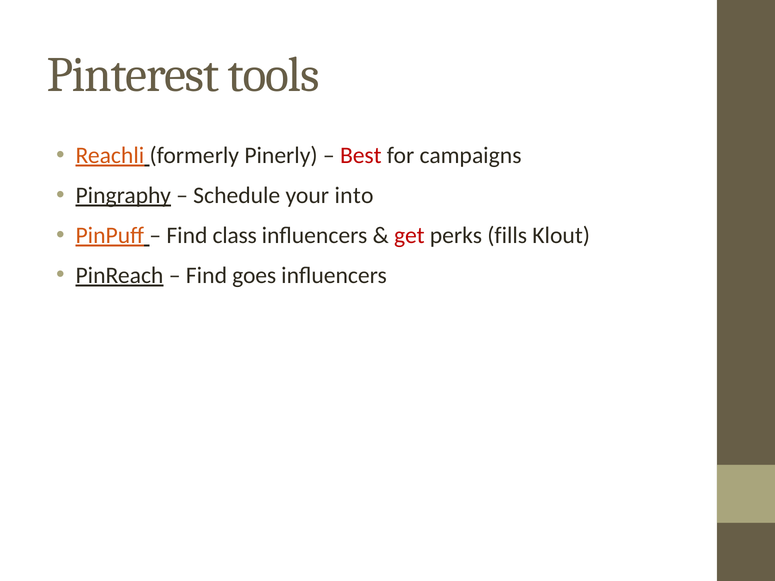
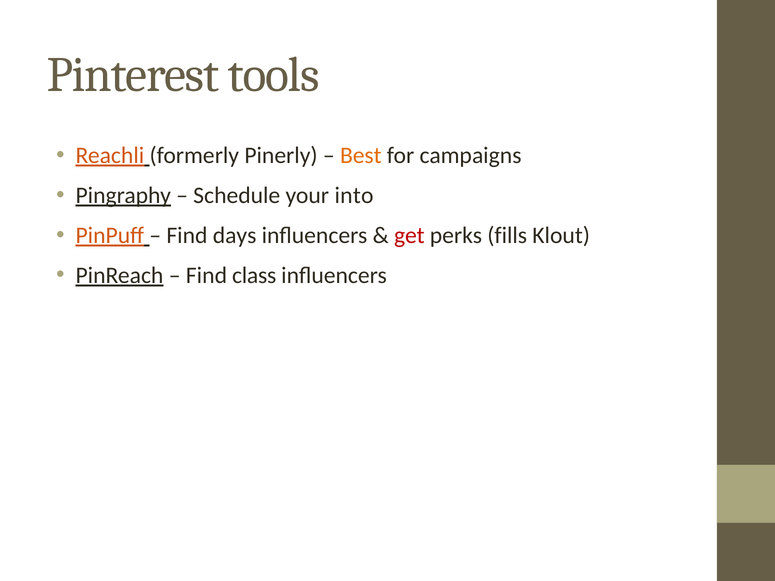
Best colour: red -> orange (361, 155)
class: class -> days (235, 235)
goes: goes -> class (254, 275)
